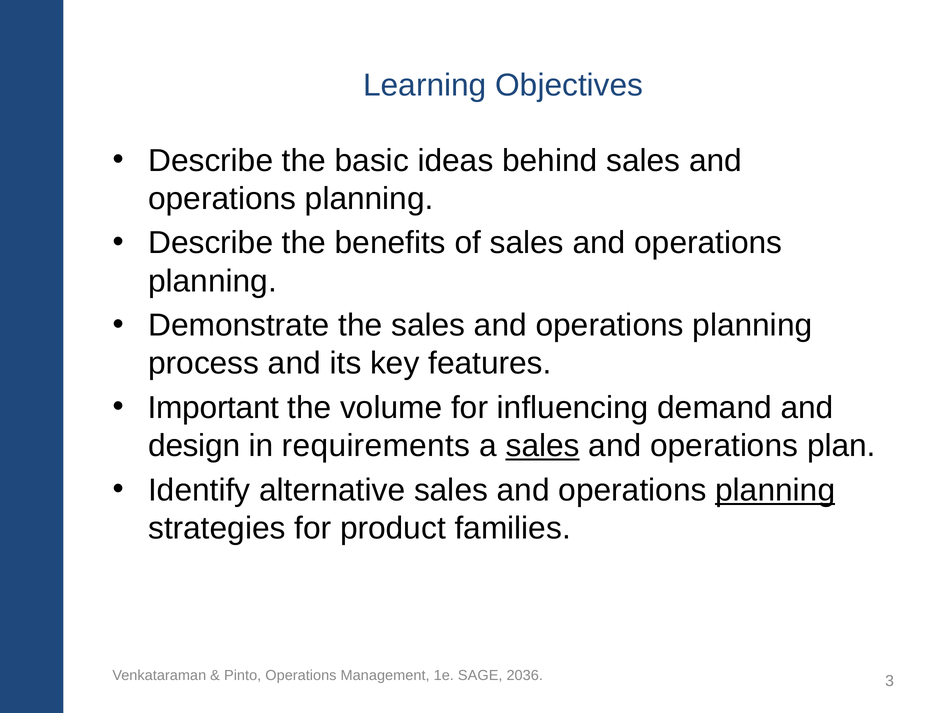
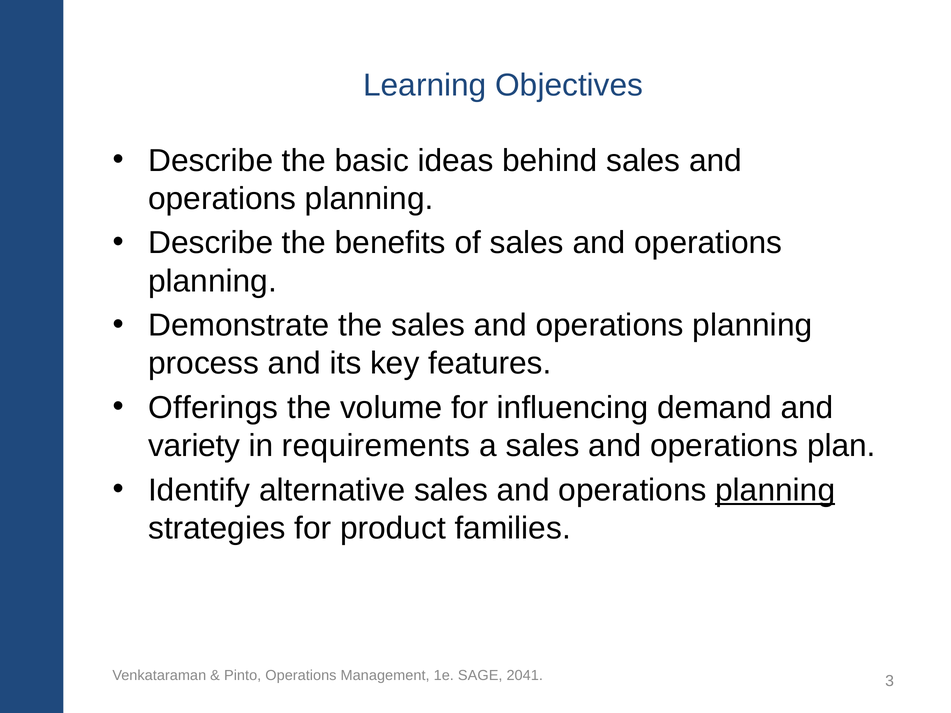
Important: Important -> Offerings (213, 408)
design: design -> variety (194, 446)
sales underline: present -> none (543, 446)
2036: 2036 -> 2041 (525, 676)
